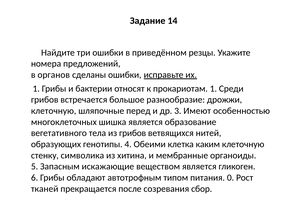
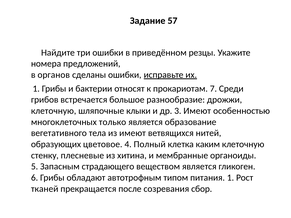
14: 14 -> 57 (172, 21)
прокариотам 1: 1 -> 7 (213, 89)
перед: перед -> клыки (138, 111)
шишка: шишка -> только (113, 122)
из грибов: грибов -> имеют (133, 133)
генотипы: генотипы -> цветовое (103, 144)
Обеими: Обеими -> Полный (150, 144)
символика: символика -> плесневые (82, 156)
искажающие: искажающие -> страдающего (108, 167)
питания 0: 0 -> 1 (230, 178)
